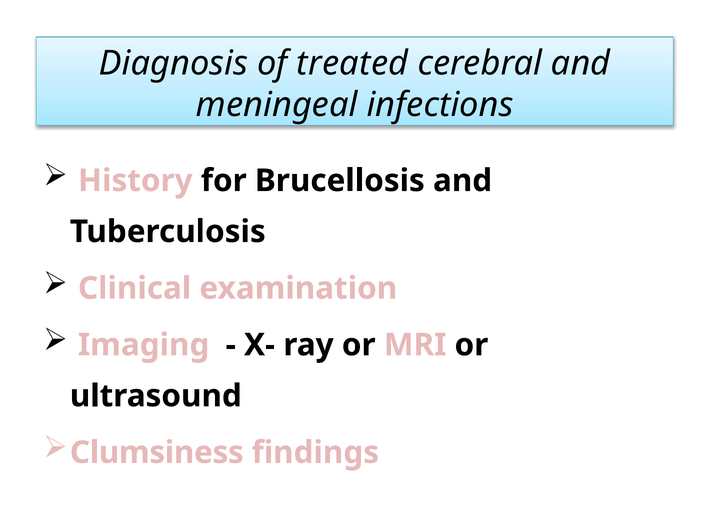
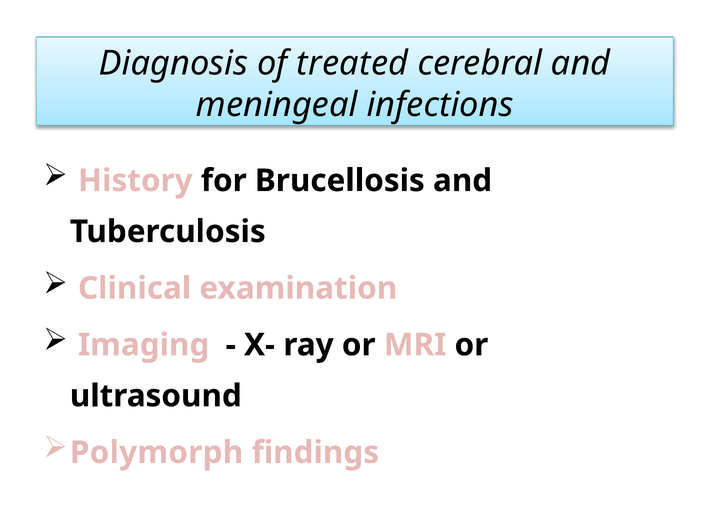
Clumsiness: Clumsiness -> Polymorph (157, 453)
